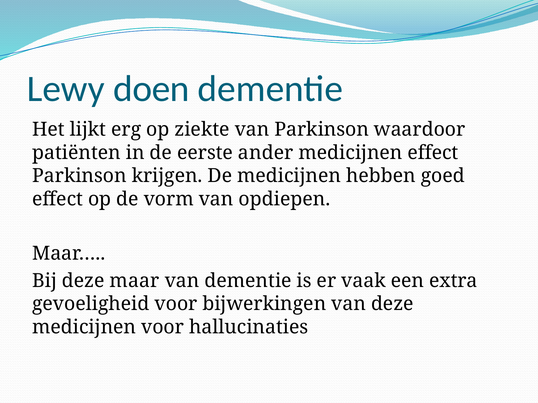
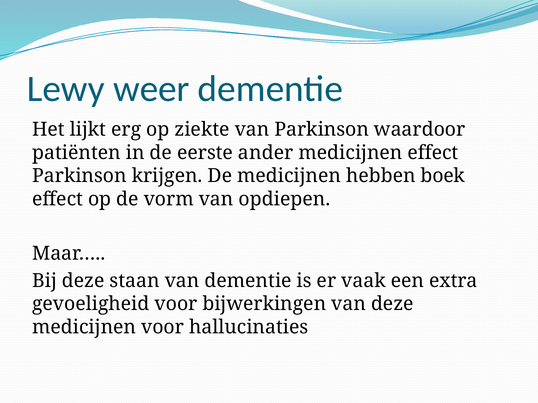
doen: doen -> weer (151, 89)
goed: goed -> boek (443, 176)
maar: maar -> staan (135, 281)
